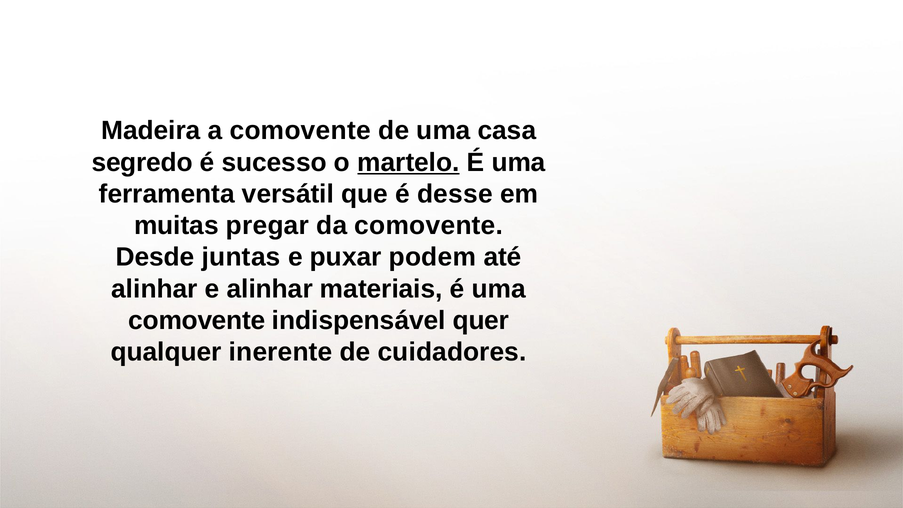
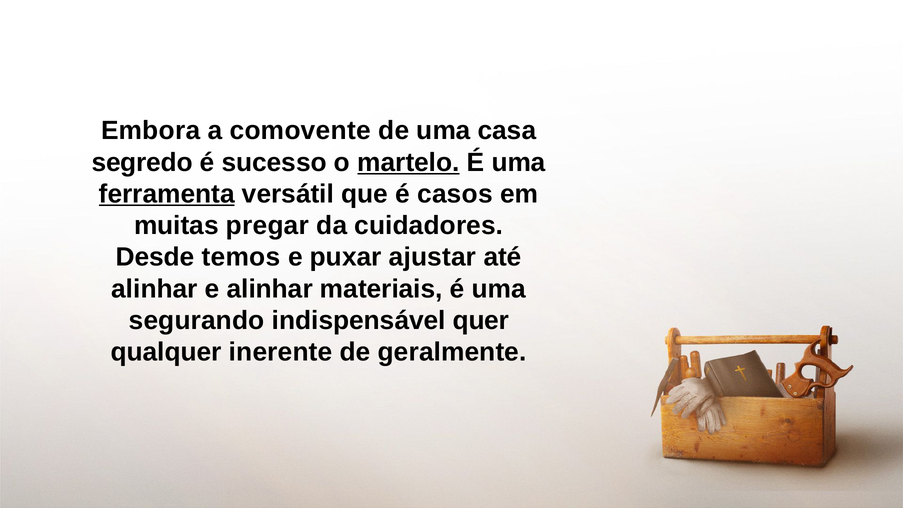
Madeira: Madeira -> Embora (151, 131)
ferramenta underline: none -> present (167, 194)
desse: desse -> casos (455, 194)
da comovente: comovente -> cuidadores (429, 226)
juntas: juntas -> temos (241, 257)
podem: podem -> ajustar (433, 257)
comovente: comovente -> segurando (197, 320)
cuidadores: cuidadores -> geralmente (452, 352)
